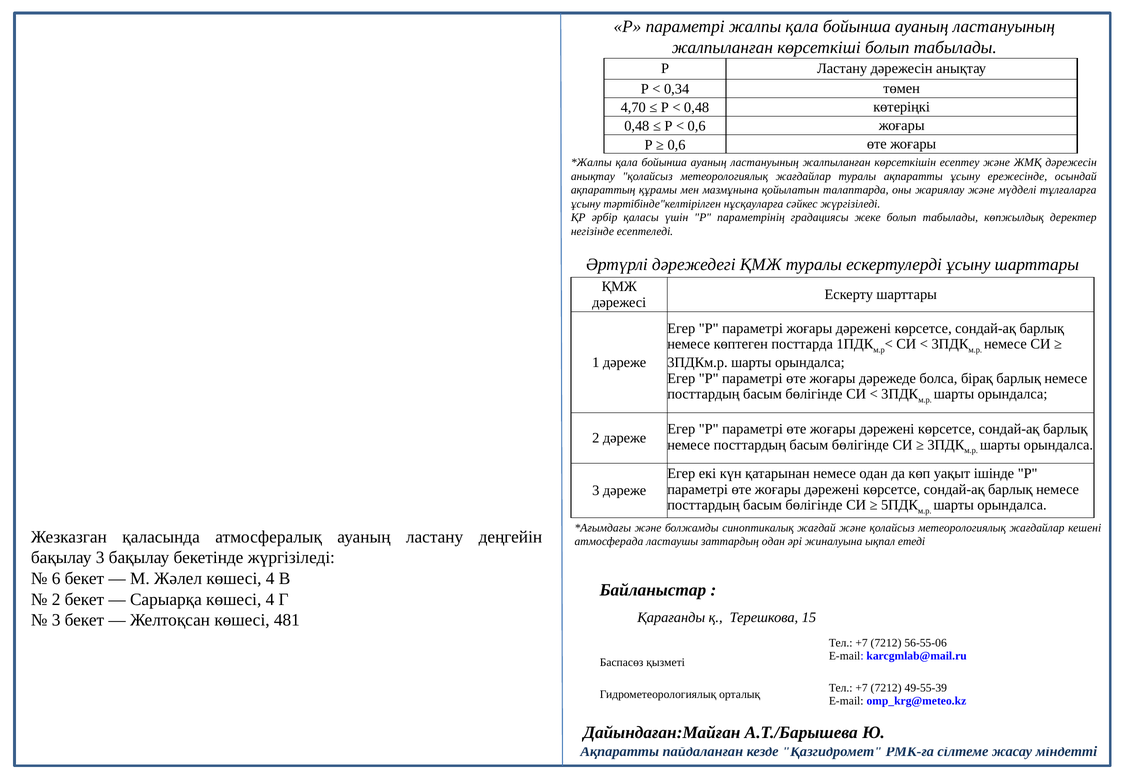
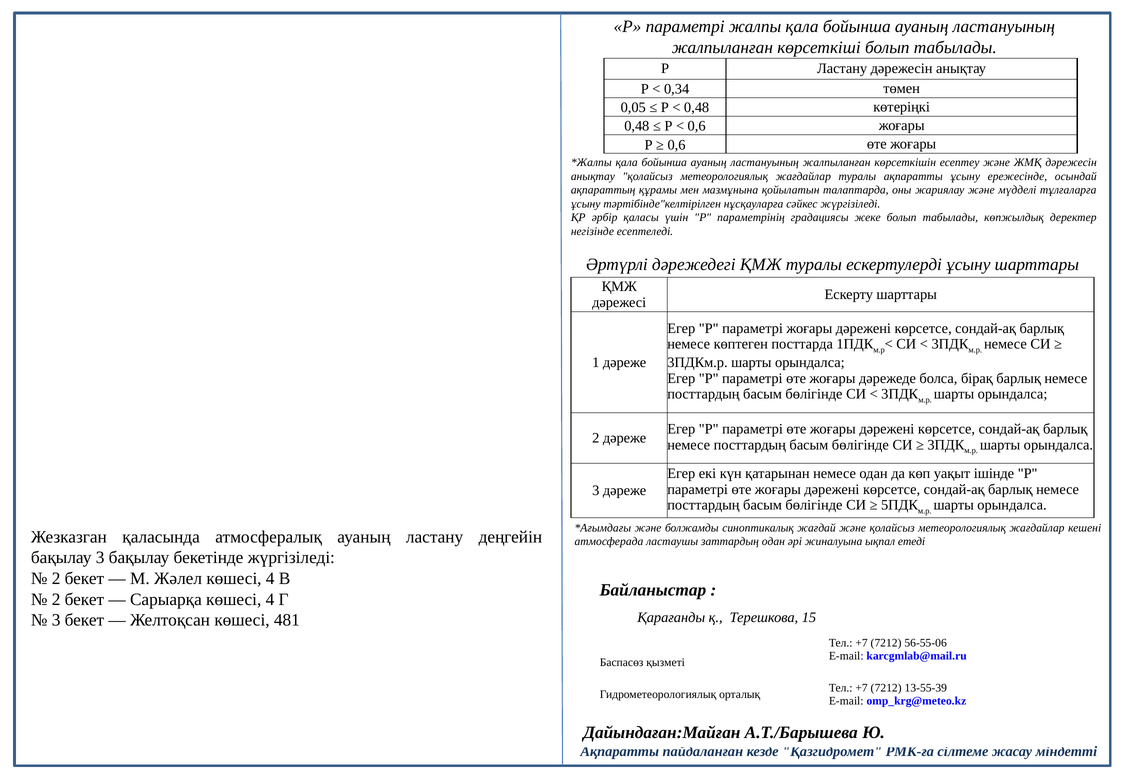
4,70: 4,70 -> 0,05 (633, 108)
6: 6 -> 2 (56, 578)
49-55-39: 49-55-39 -> 13-55-39 (926, 688)
